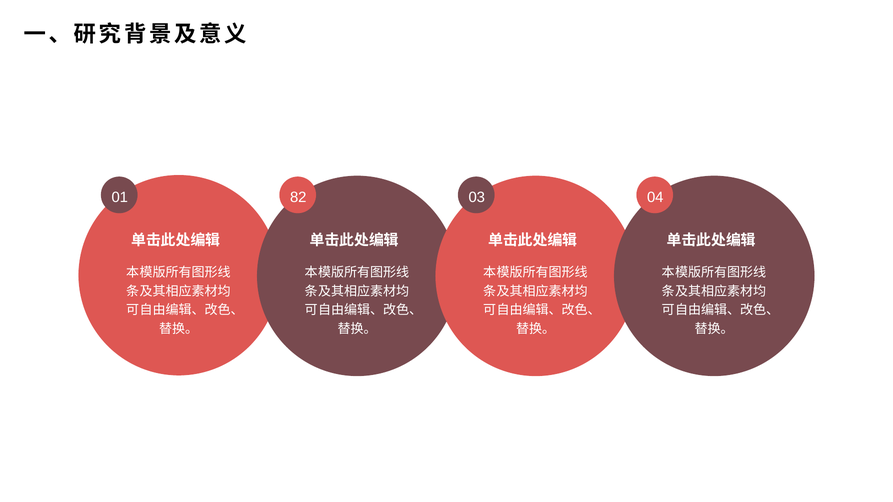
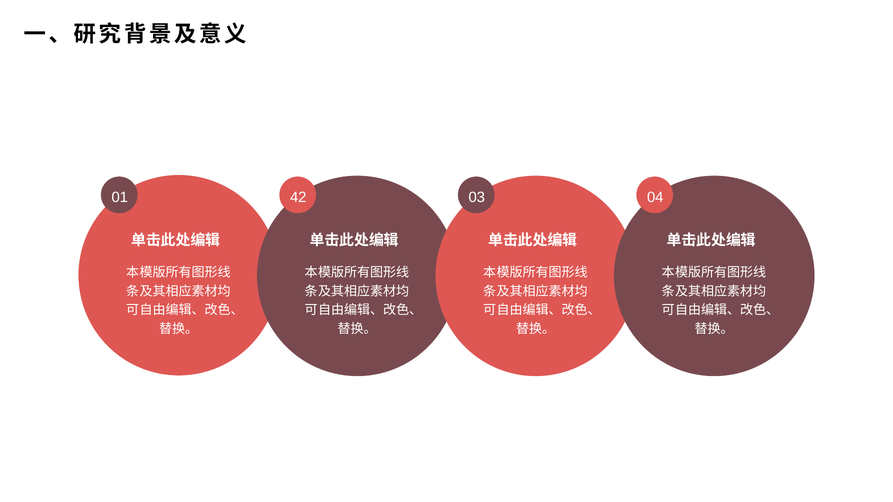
82: 82 -> 42 (298, 197)
